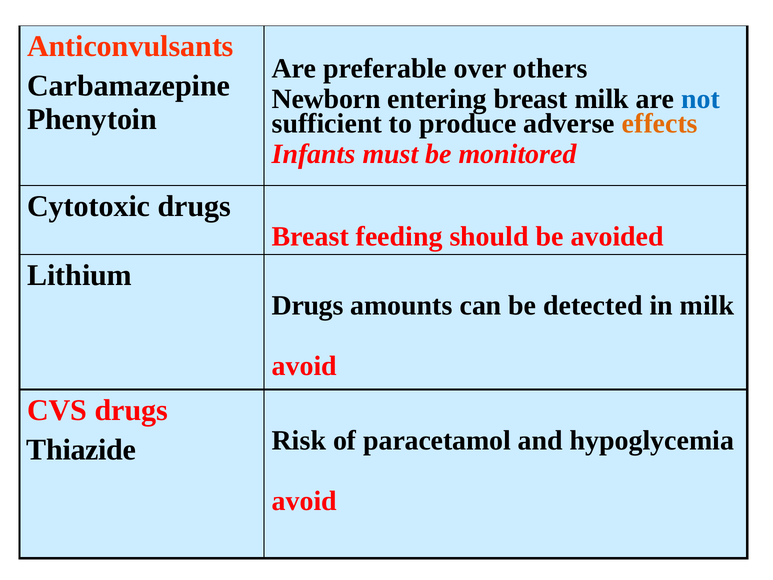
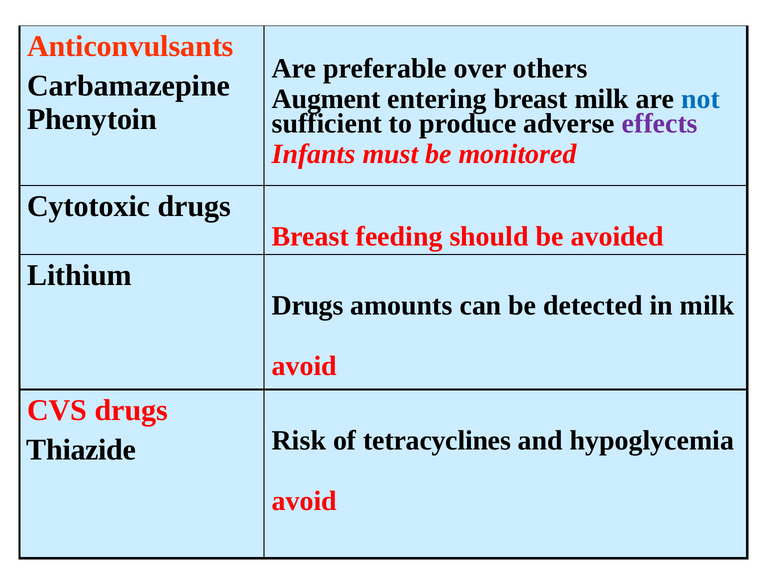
Newborn: Newborn -> Augment (326, 99)
effects colour: orange -> purple (660, 124)
paracetamol: paracetamol -> tetracyclines (437, 440)
